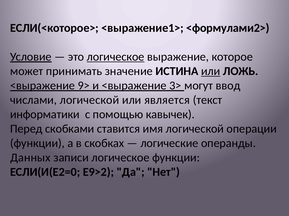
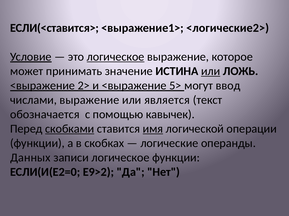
ЕСЛИ(<которое>: ЕСЛИ(<которое> -> ЕСЛИ(<ставится> (54, 28)
<формулами2>: <формулами2> -> <логические2> (228, 28)
9>: 9> -> 2> (84, 86)
3>: 3> -> 5> (175, 86)
числами логической: логической -> выражение (89, 100)
информатики: информатики -> обозначается (45, 115)
скобками underline: none -> present (70, 129)
имя underline: none -> present (153, 129)
